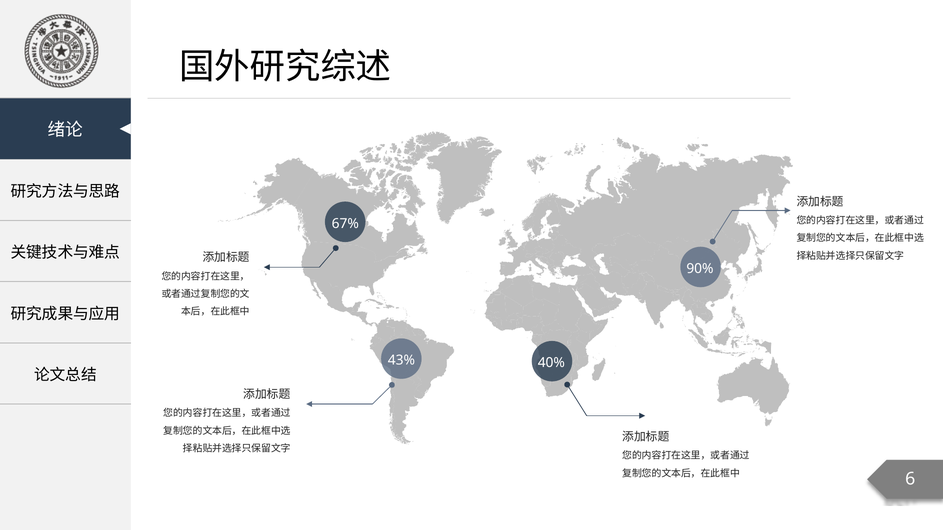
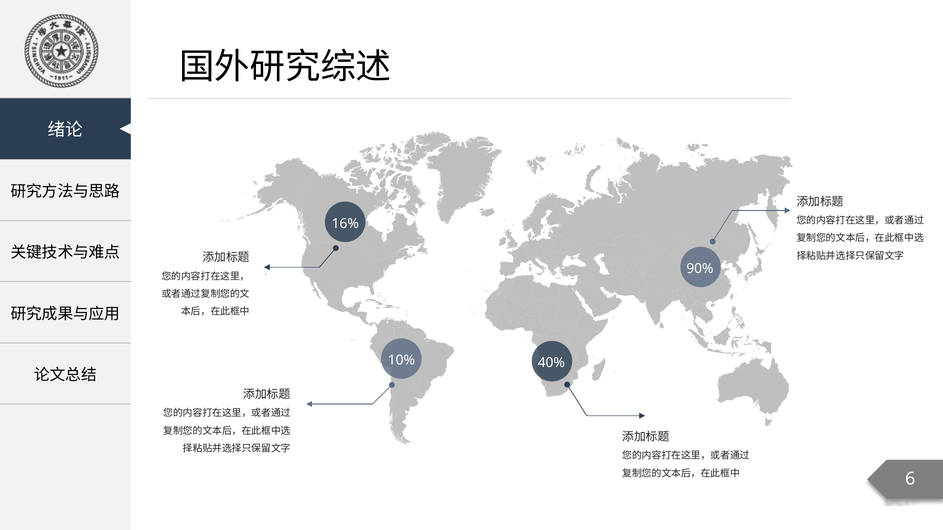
67%: 67% -> 16% (345, 224)
43%: 43% -> 10% (401, 361)
